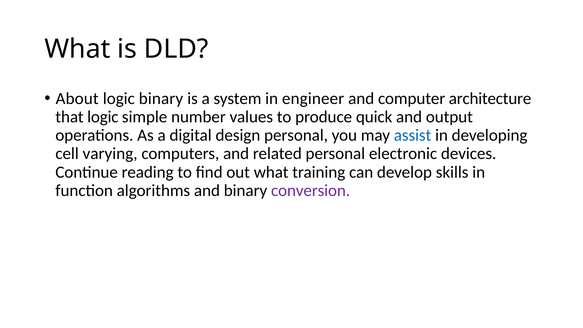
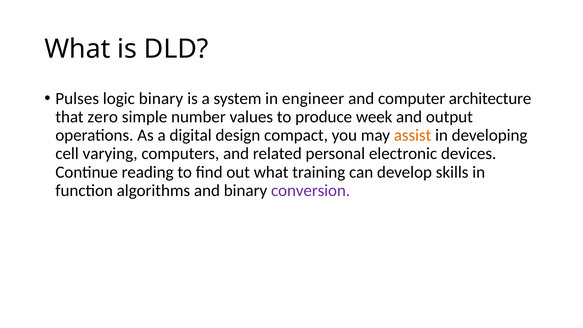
About: About -> Pulses (77, 99)
that logic: logic -> zero (103, 117)
quick: quick -> week (374, 117)
design personal: personal -> compact (296, 135)
assist colour: blue -> orange (413, 135)
